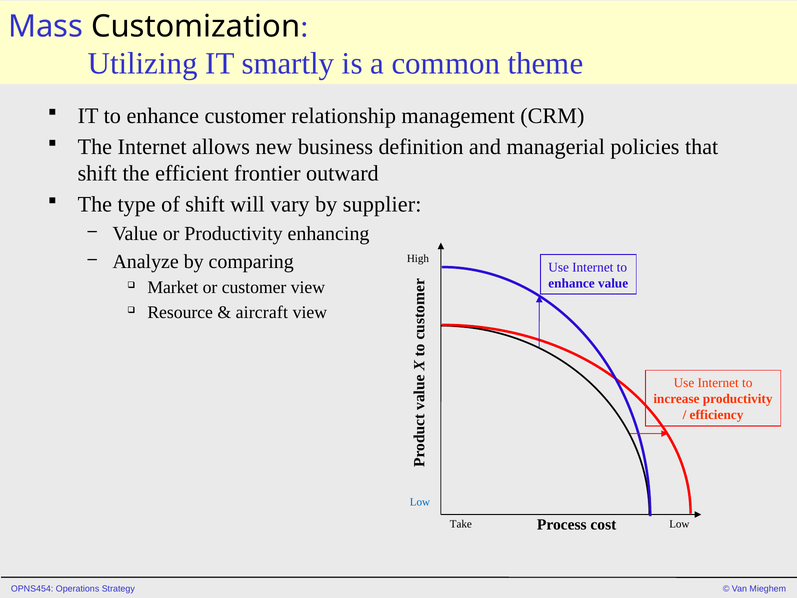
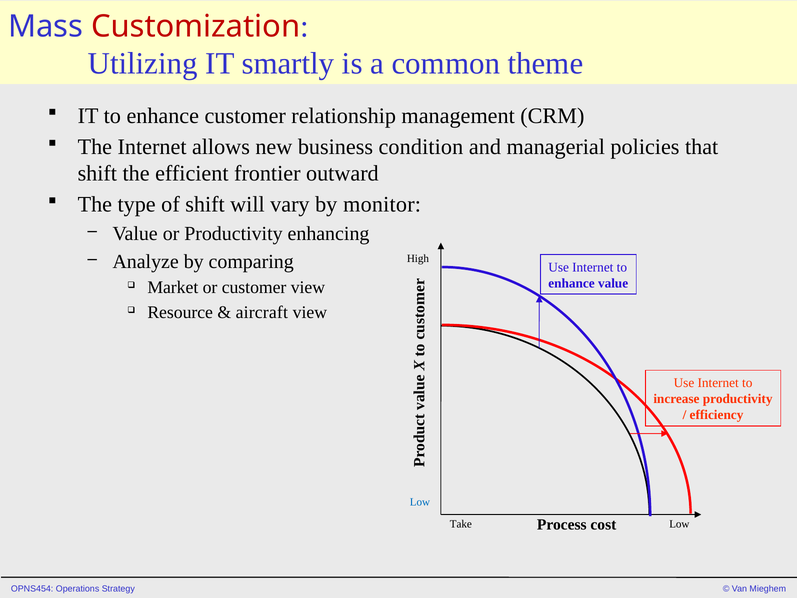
Customization colour: black -> red (196, 26)
definition: definition -> condition (421, 147)
supplier: supplier -> monitor (382, 205)
